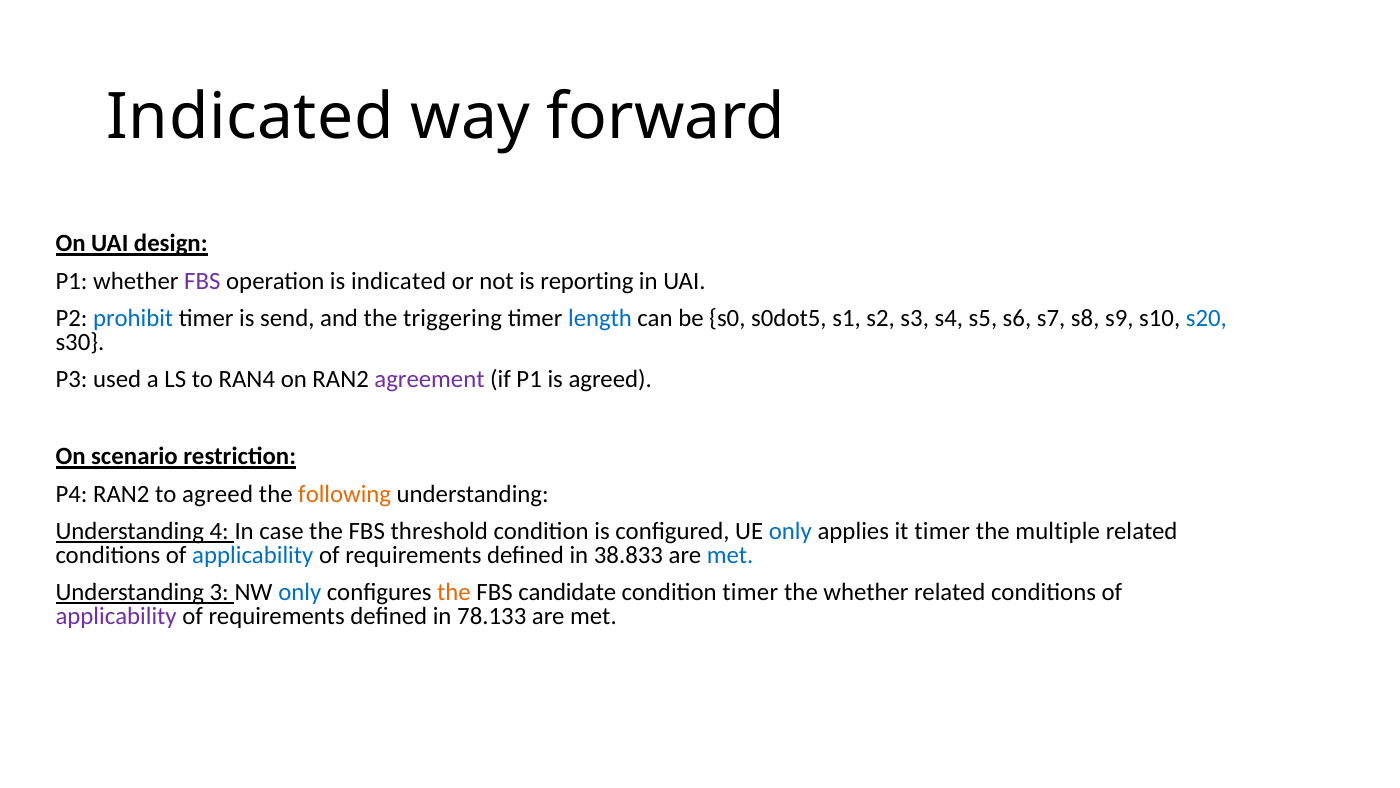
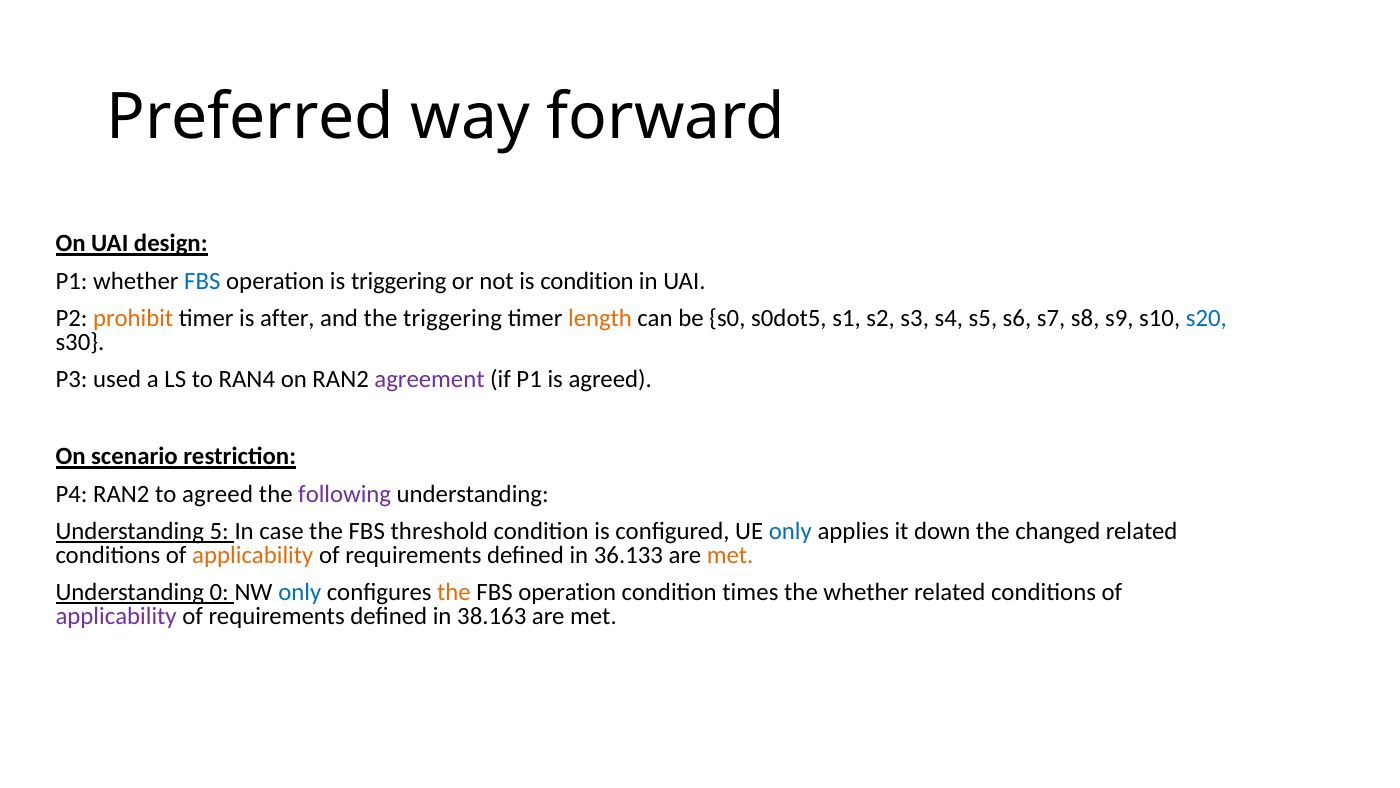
Indicated: Indicated -> Preferred (250, 118)
FBS colour: purple -> blue (202, 281)
is indicated: indicated -> triggering (399, 281)
is reporting: reporting -> condition (587, 281)
prohibit colour: blue -> orange (133, 318)
send: send -> after (287, 318)
length colour: blue -> orange (600, 318)
following colour: orange -> purple (345, 494)
4: 4 -> 5 (219, 531)
it timer: timer -> down (942, 531)
multiple: multiple -> changed (1058, 531)
applicability colour: blue -> orange (253, 555)
38.833: 38.833 -> 36.133 (628, 555)
met colour: blue -> orange (730, 555)
3: 3 -> 0 (219, 592)
candidate: candidate -> operation (567, 592)
condition timer: timer -> times (750, 592)
78.133: 78.133 -> 38.163 (492, 616)
